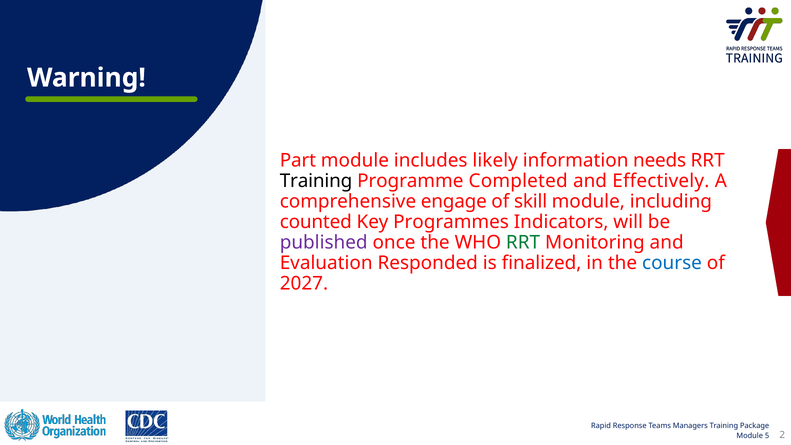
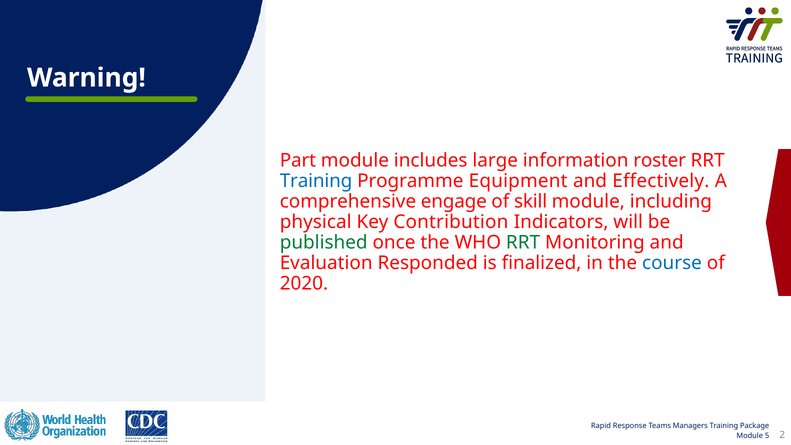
likely: likely -> large (495, 160)
needs: needs -> roster (660, 160)
Training colour: black -> blue (316, 181)
Completed: Completed -> Equipment (518, 181)
counted: counted -> physical (316, 222)
Programmes: Programmes -> Contribution (451, 222)
published colour: purple -> green (324, 242)
2027: 2027 -> 2020 (304, 283)
